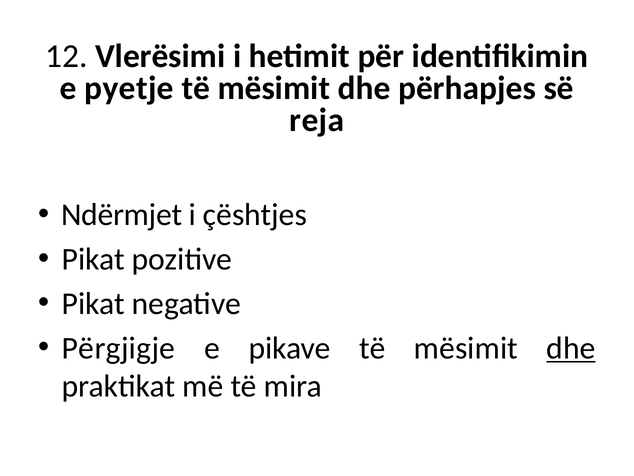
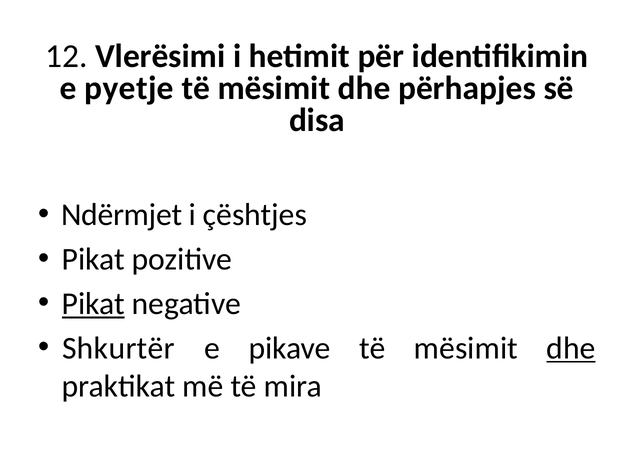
reja: reja -> disa (317, 120)
Pikat underline: none -> present (93, 303)
Përgjigje: Përgjigje -> Shkurtër (119, 348)
